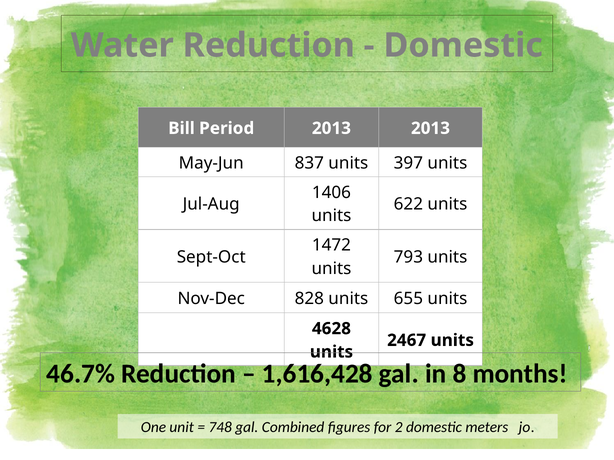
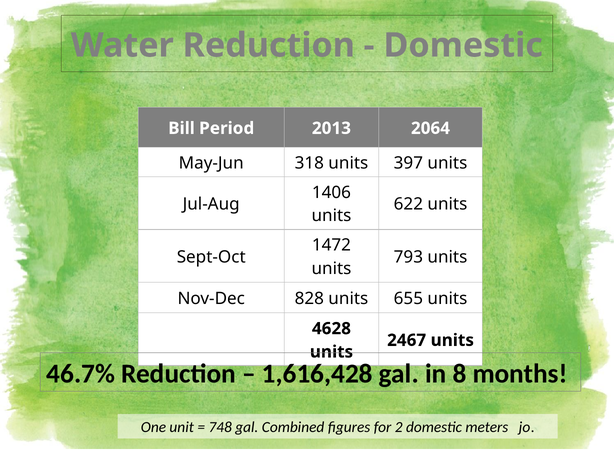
2013 2013: 2013 -> 2064 (430, 128)
837: 837 -> 318 (309, 163)
